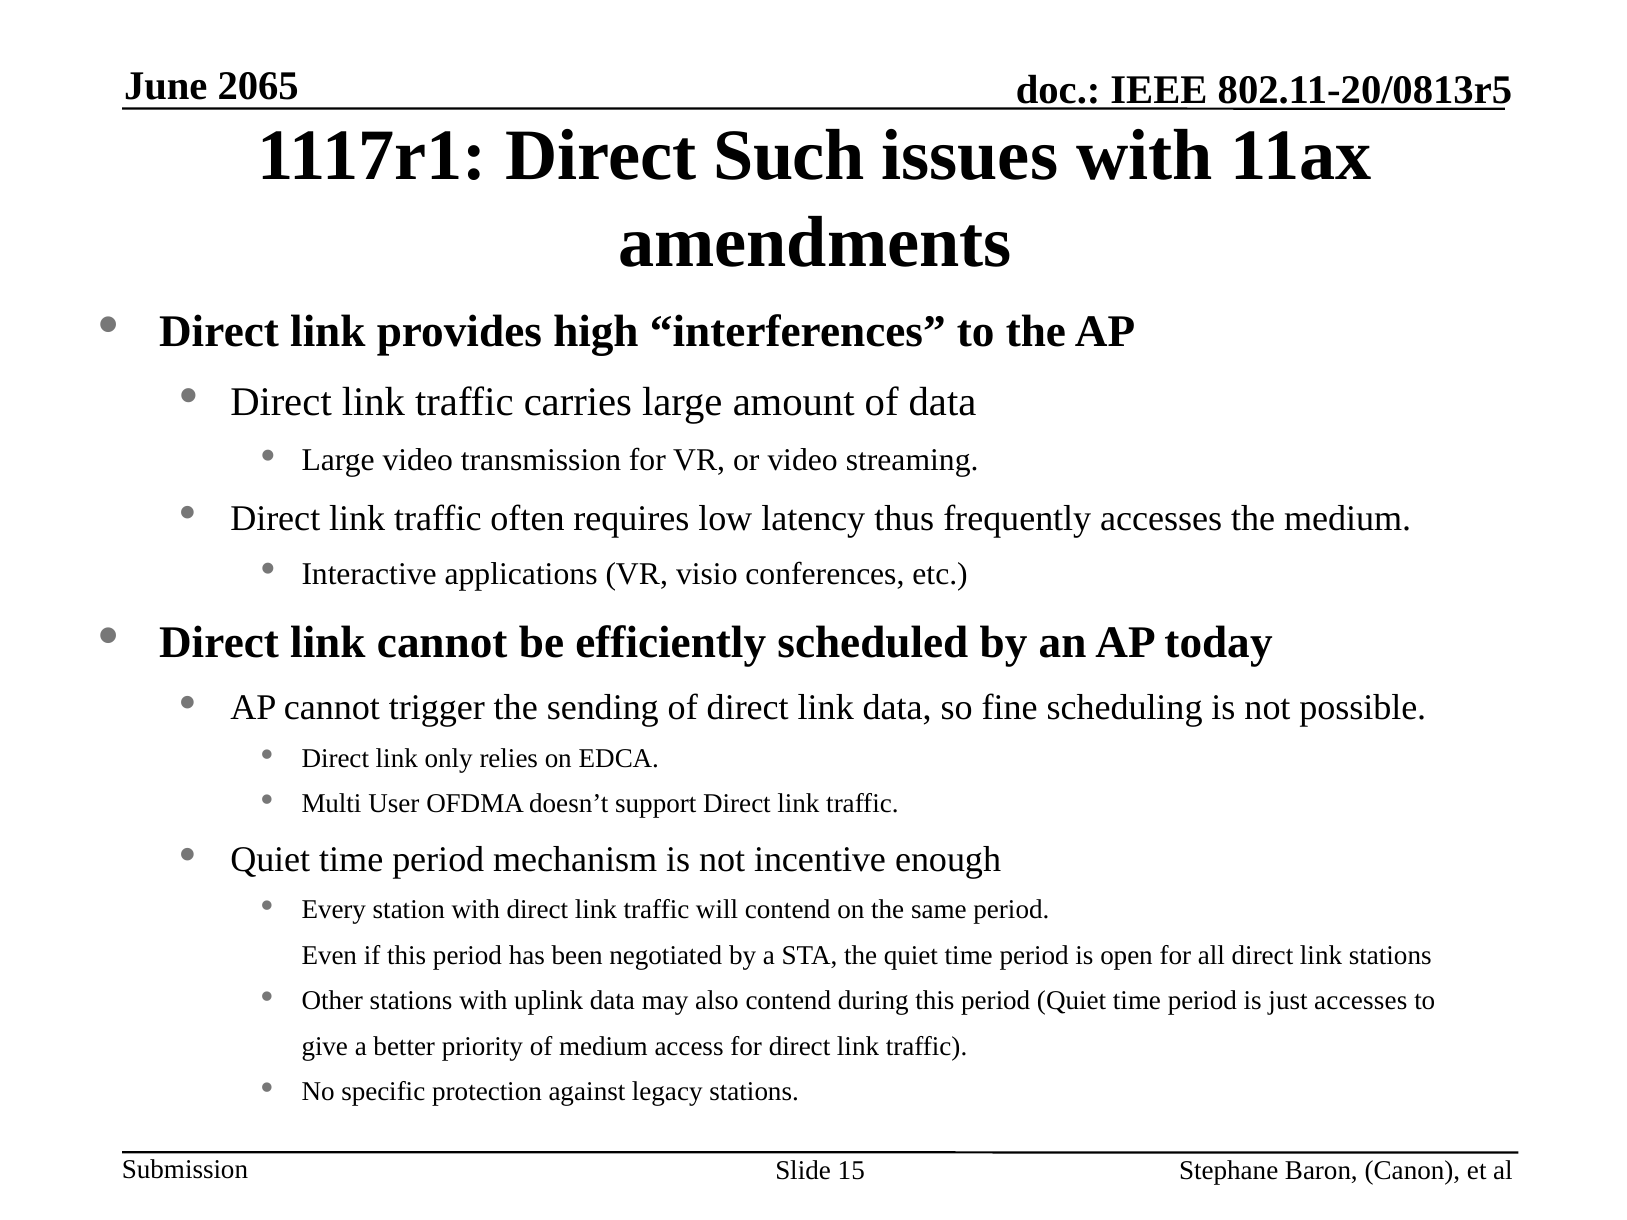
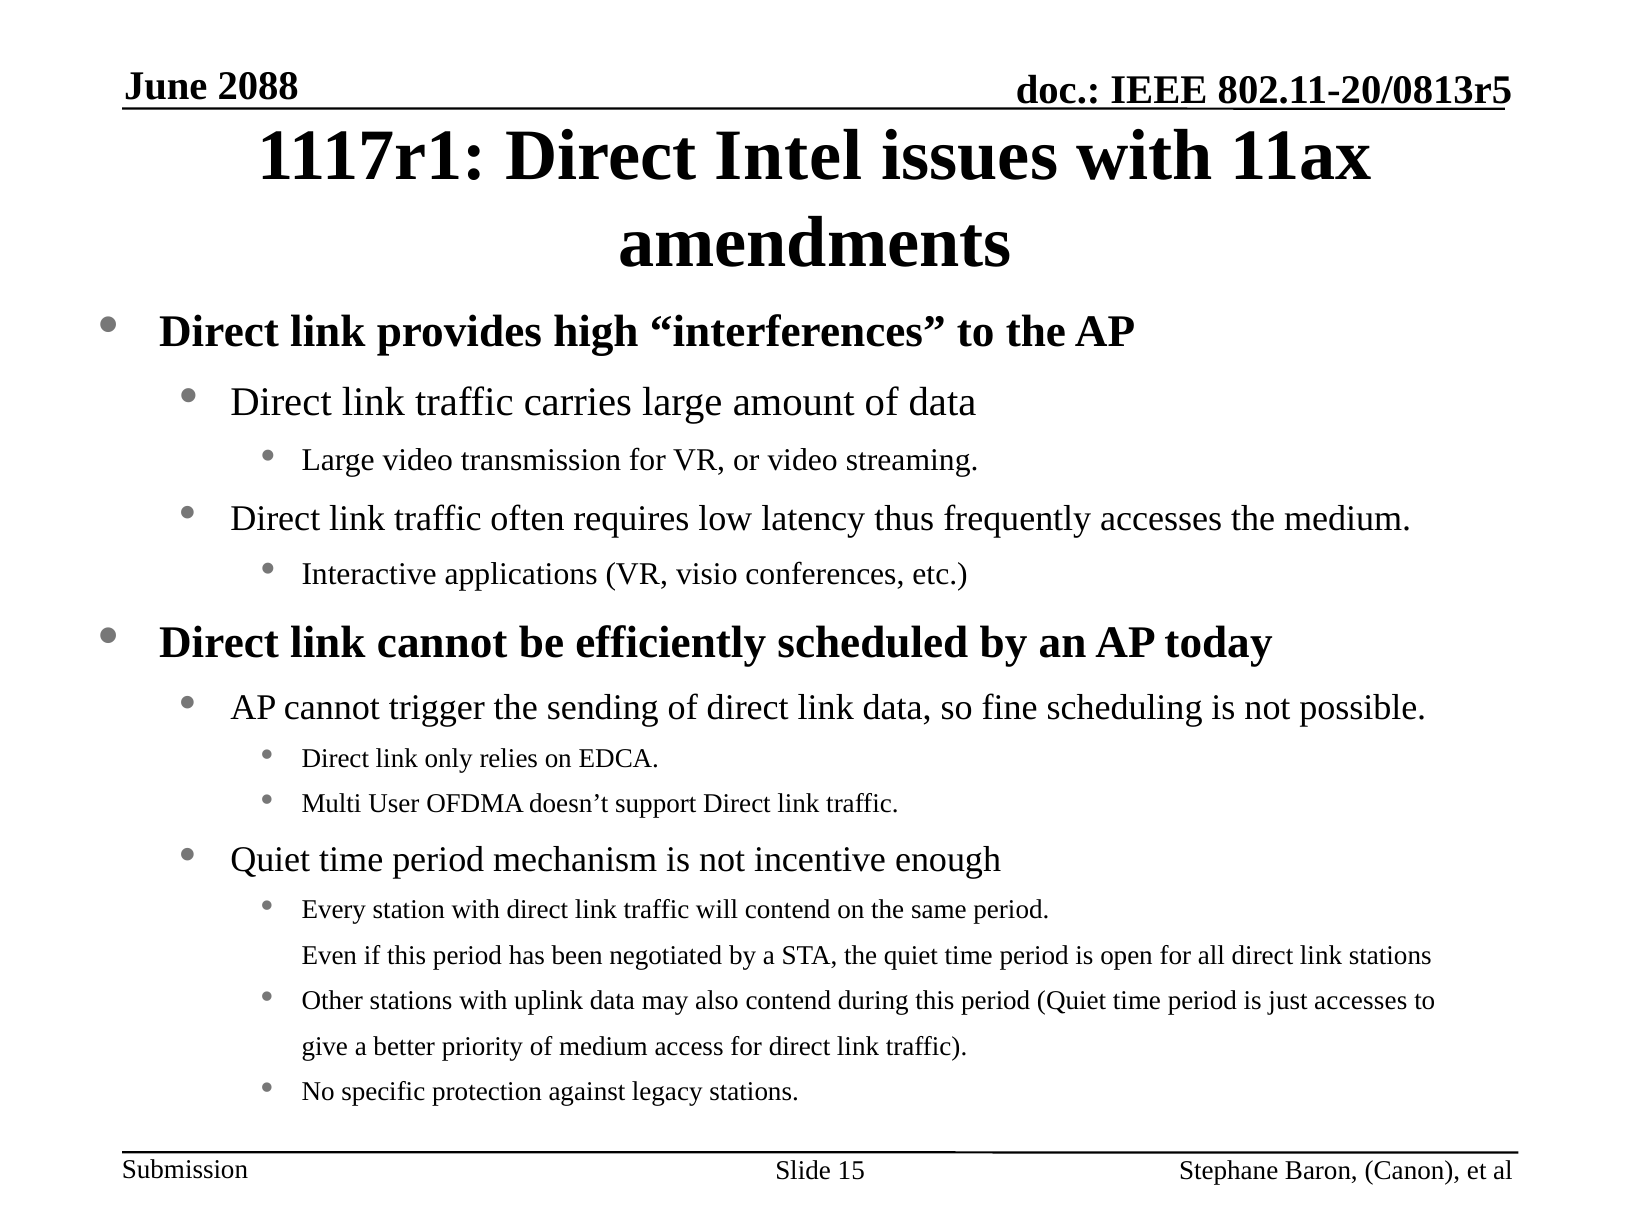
2065: 2065 -> 2088 (258, 86)
Such: Such -> Intel (788, 156)
